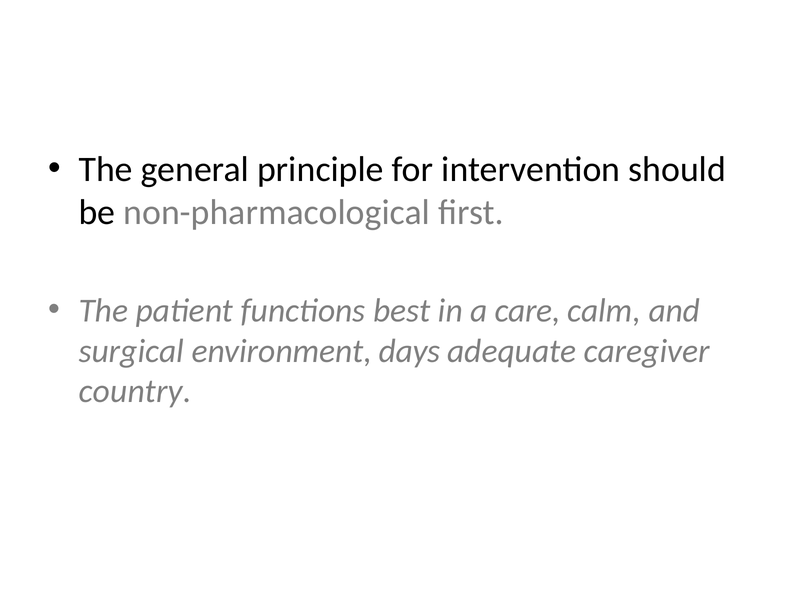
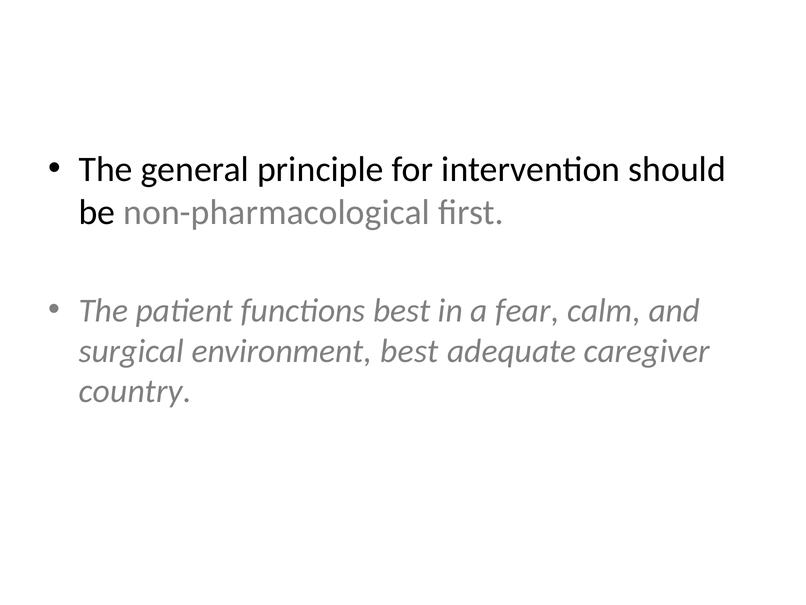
care: care -> fear (527, 310)
environment days: days -> best (409, 351)
